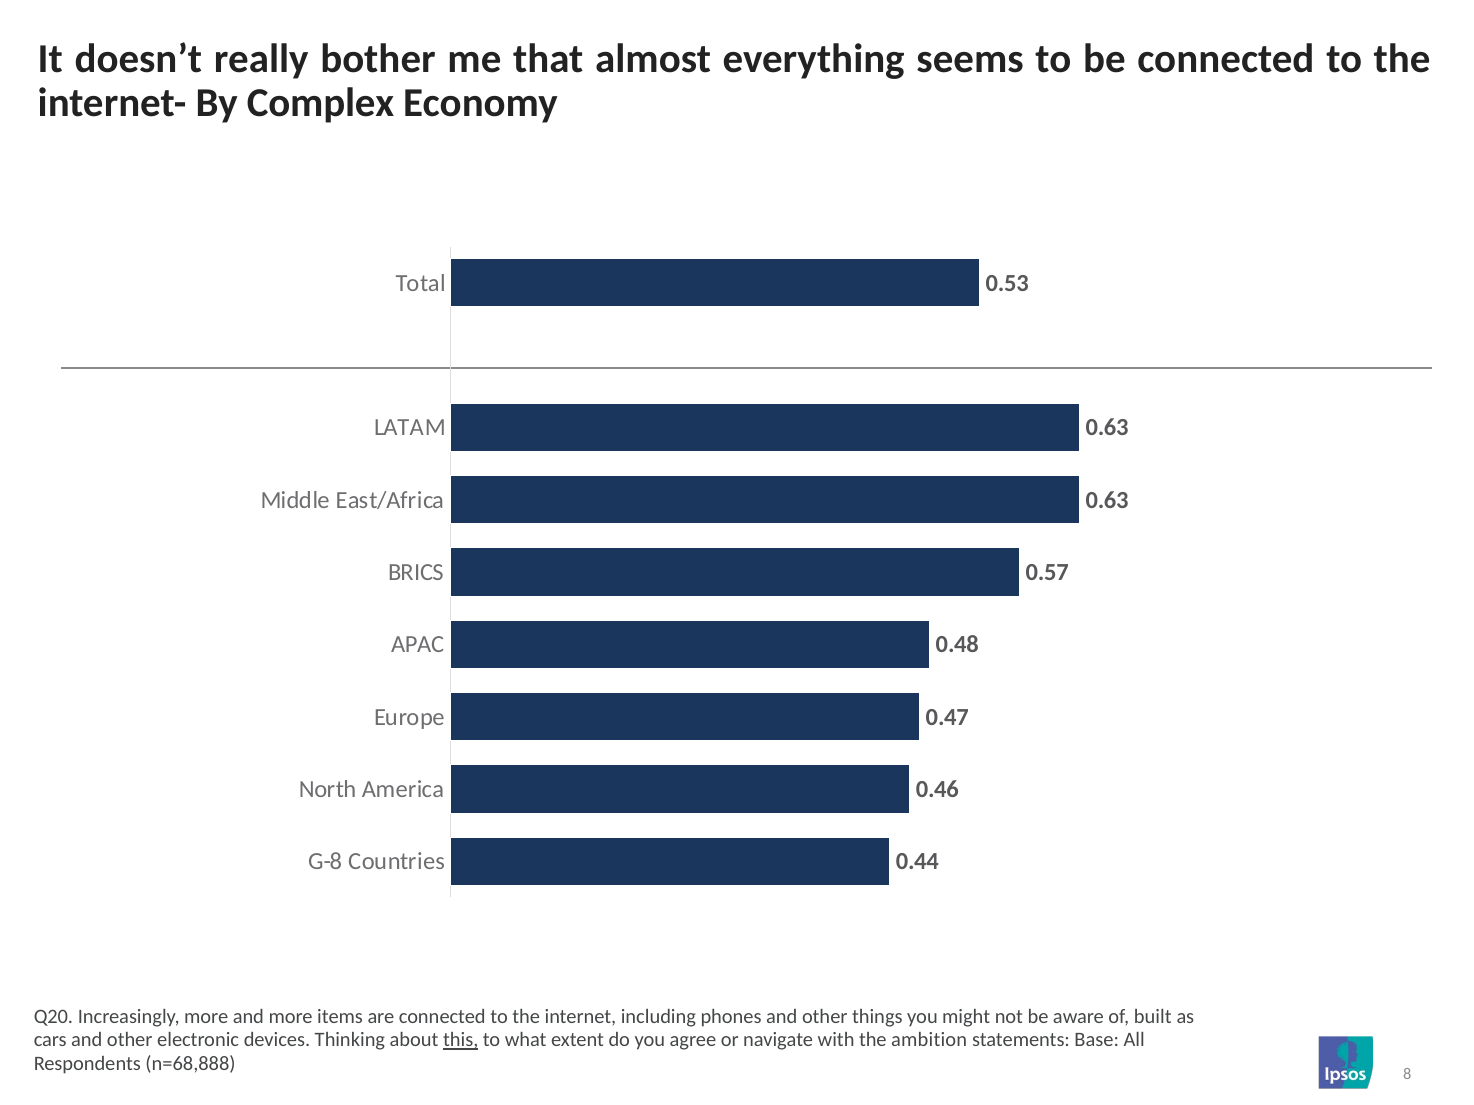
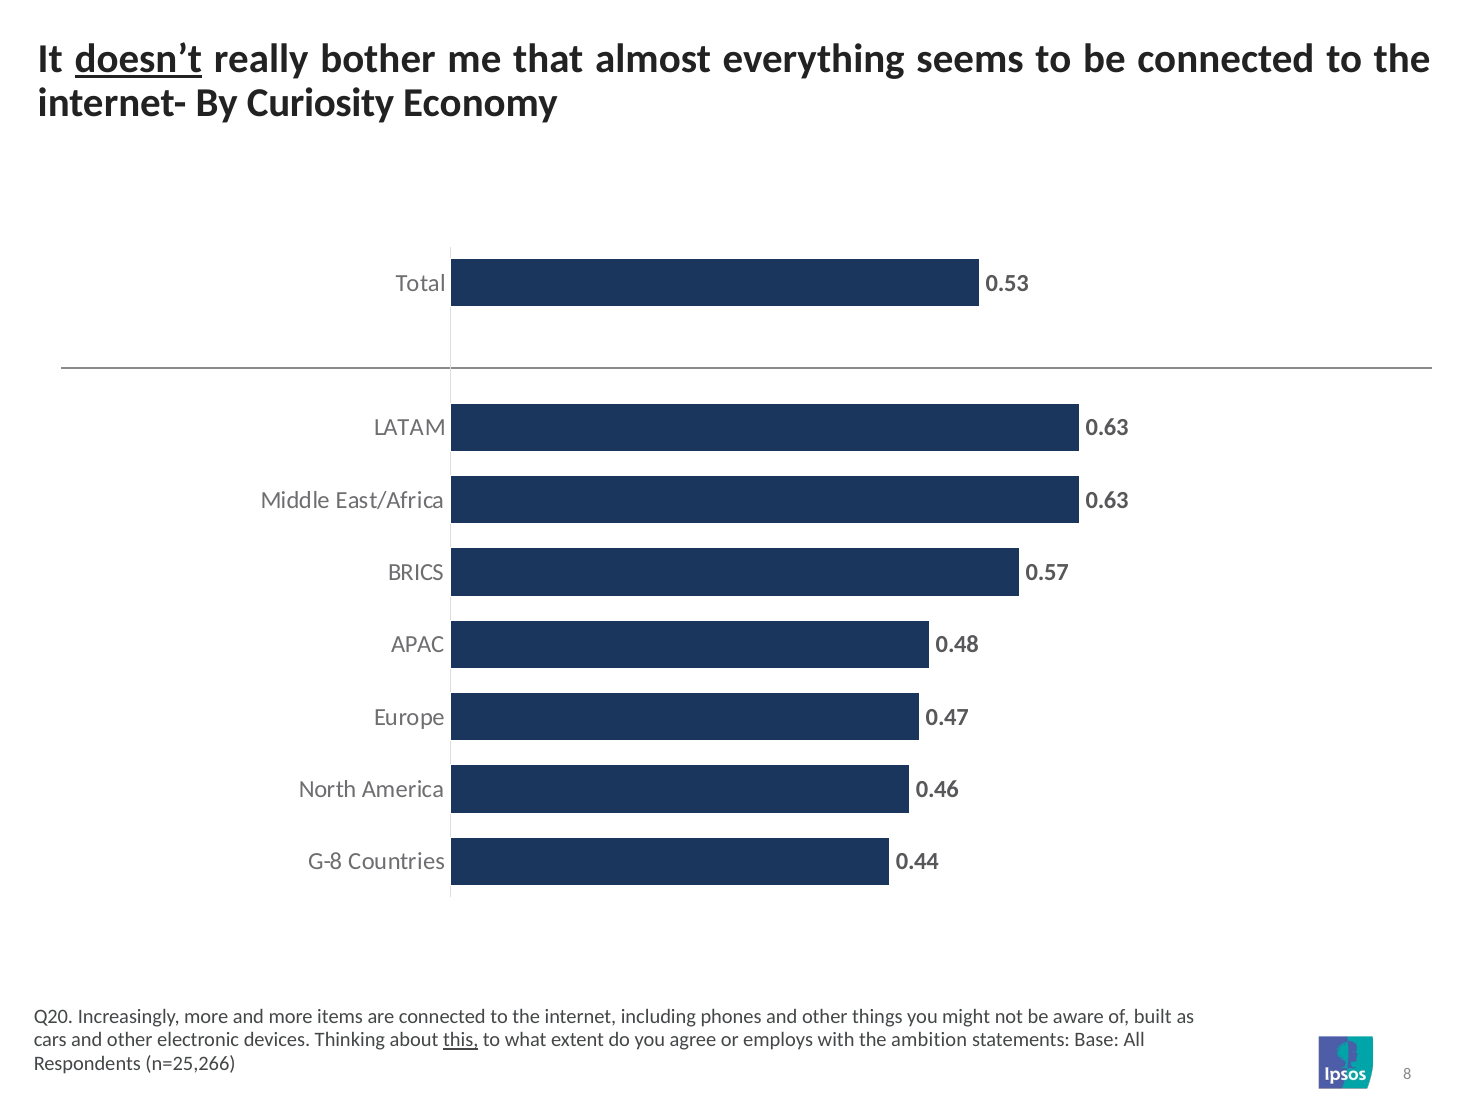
doesn’t underline: none -> present (138, 59)
Complex: Complex -> Curiosity (321, 103)
navigate: navigate -> employs (778, 1041)
n=68,888: n=68,888 -> n=25,266 (191, 1064)
